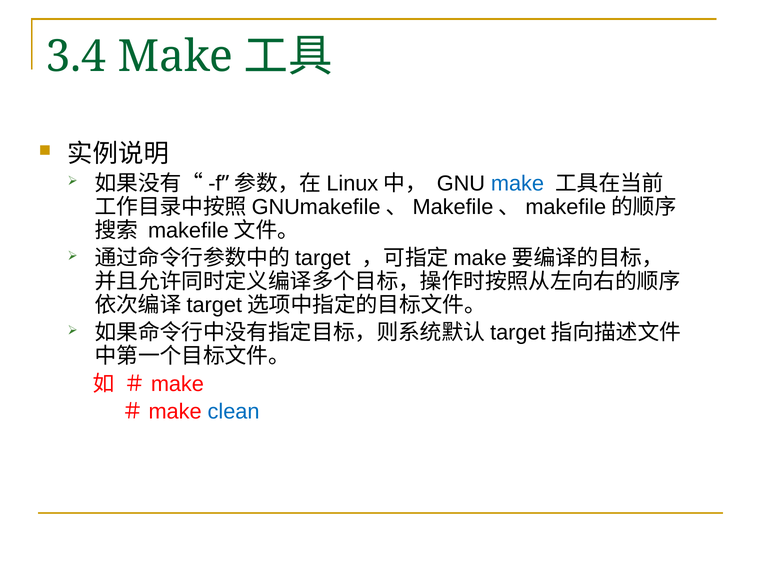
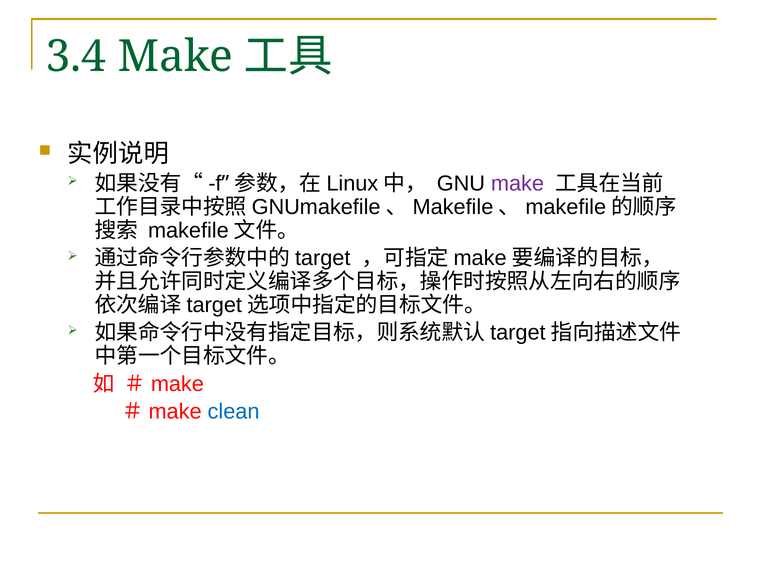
make colour: blue -> purple (518, 184)
